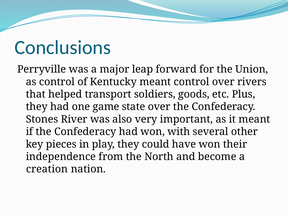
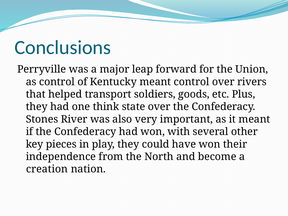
game: game -> think (106, 107)
